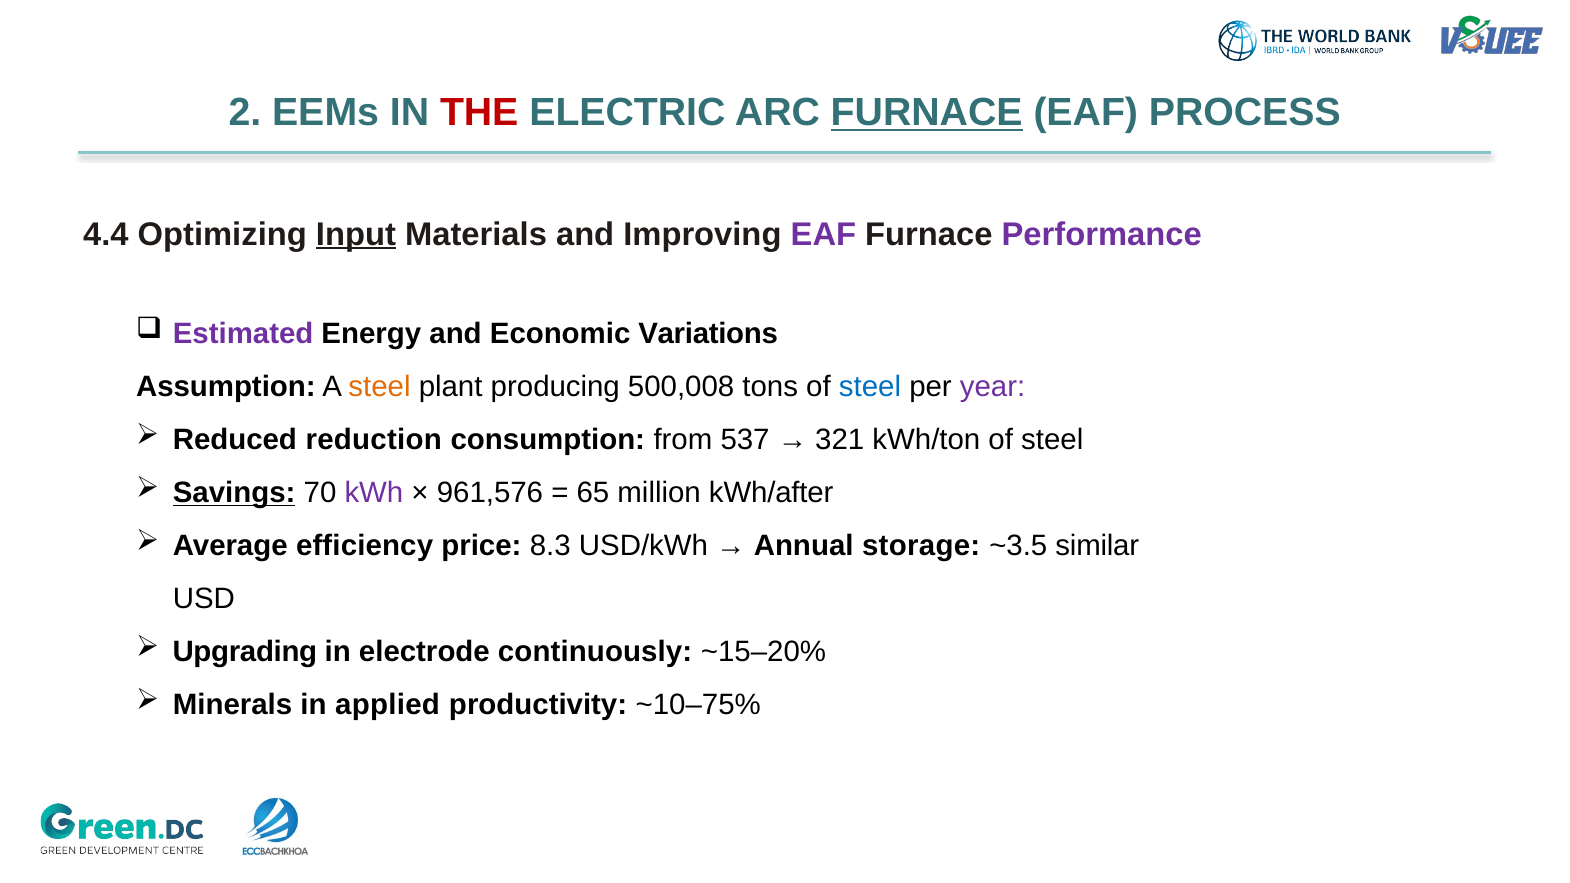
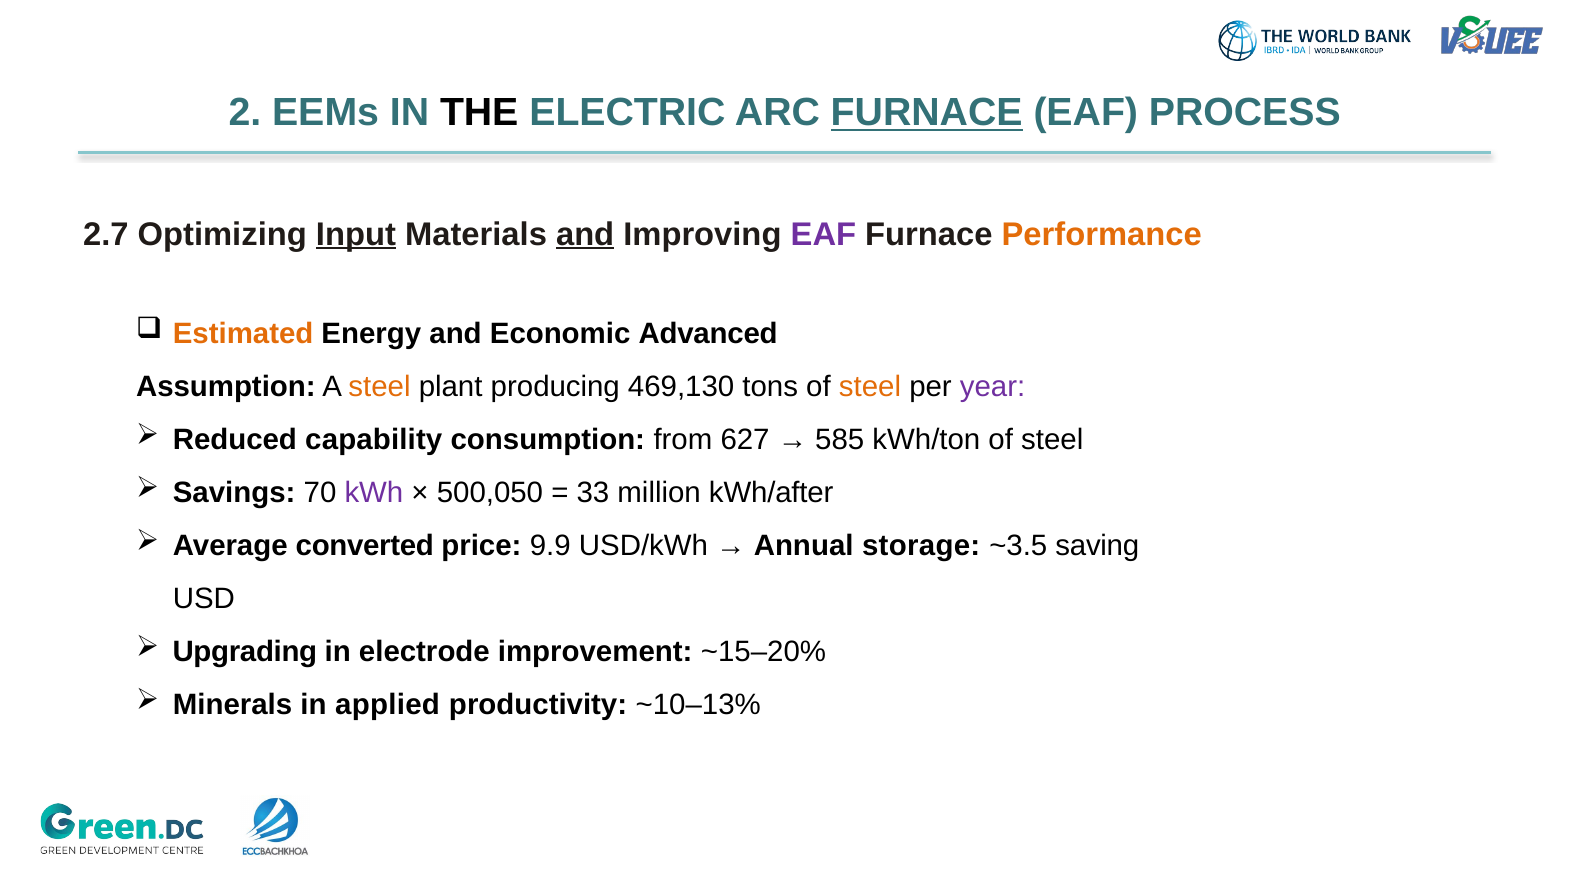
THE colour: red -> black (479, 113)
4.4: 4.4 -> 2.7 (106, 234)
and underline: none -> present (585, 234)
Performance colour: purple -> orange (1102, 234)
Estimated colour: purple -> orange (243, 334)
Variations: Variations -> Advanced (708, 334)
500,008: 500,008 -> 469,130 (681, 387)
steel colour: blue -> orange (870, 387)
reduction: reduction -> capability (374, 440)
537: 537 -> 627 (745, 440)
321: 321 -> 585 (840, 440)
Savings underline: present -> none (234, 493)
961,576: 961,576 -> 500,050 (490, 493)
65: 65 -> 33 (593, 493)
efficiency: efficiency -> converted (365, 546)
8.3: 8.3 -> 9.9 (550, 546)
similar: similar -> saving (1097, 546)
continuously: continuously -> improvement (595, 652)
~10–75%: ~10–75% -> ~10–13% (698, 705)
